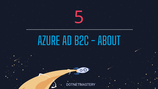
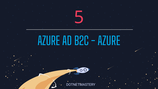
ABOUT: ABOUT -> AZURE (109, 41)
